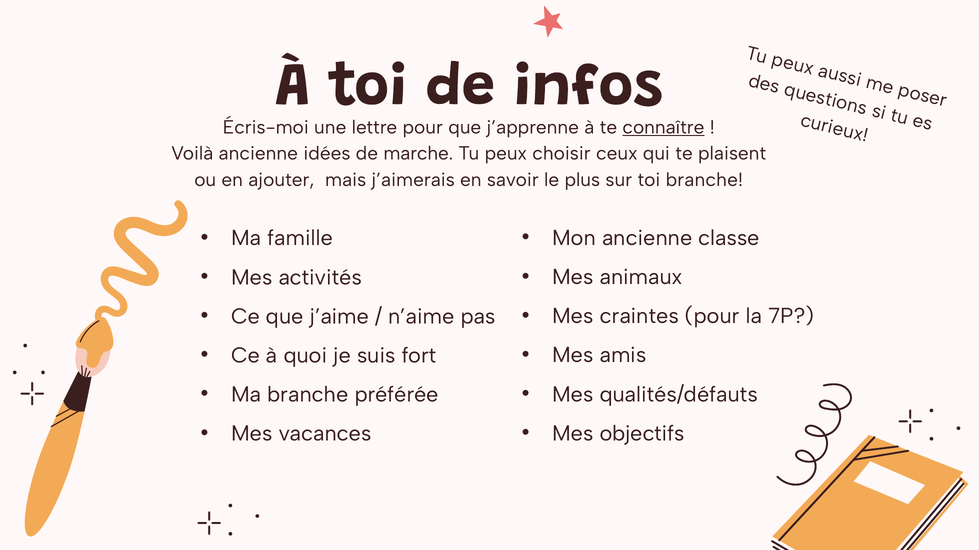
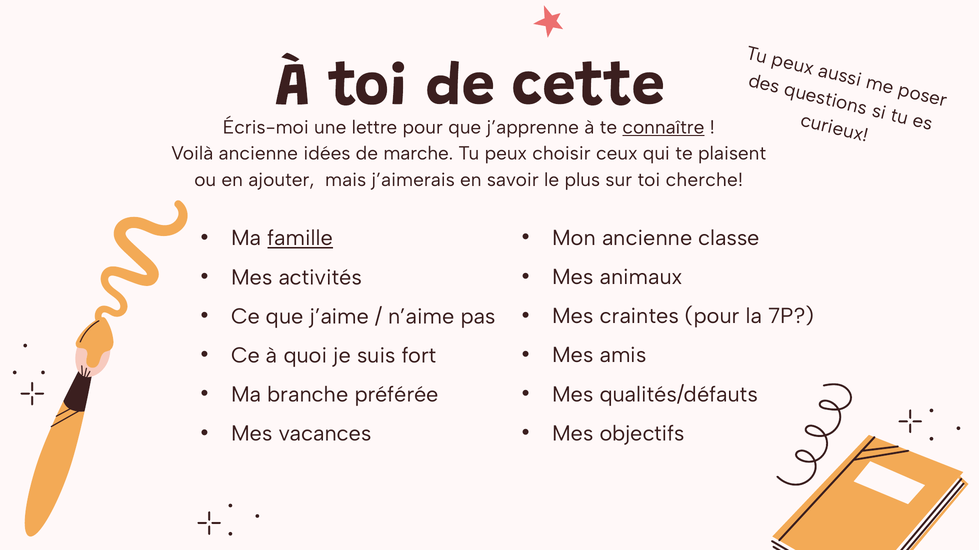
infos: infos -> cette (589, 84)
toi branche: branche -> cherche (704, 180)
famille underline: none -> present (300, 239)
